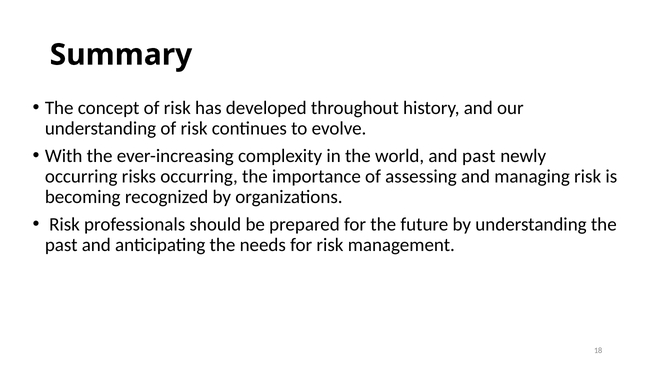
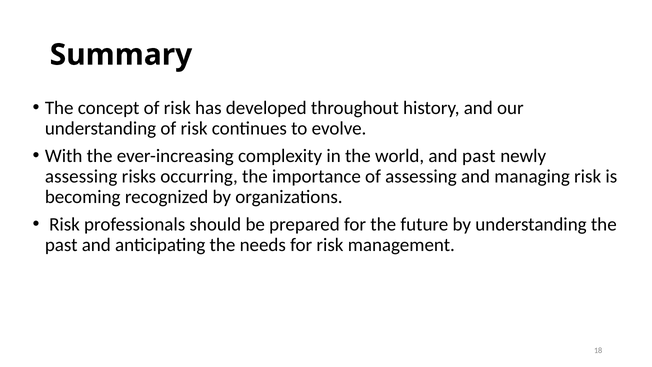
occurring: occurring -> assessing (81, 176)
